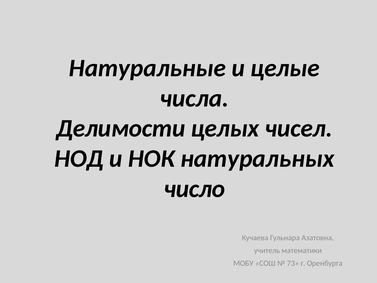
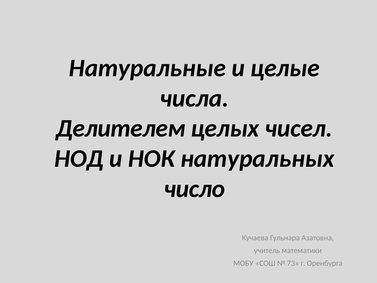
Делимости: Делимости -> Делителем (121, 128)
